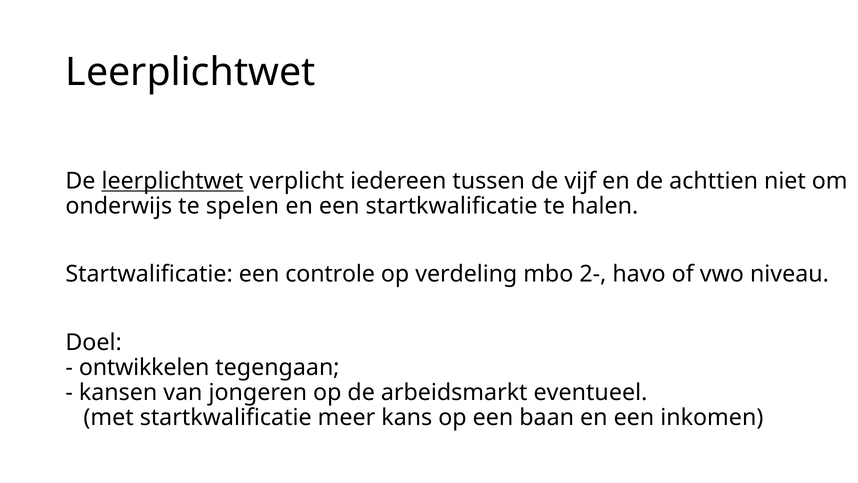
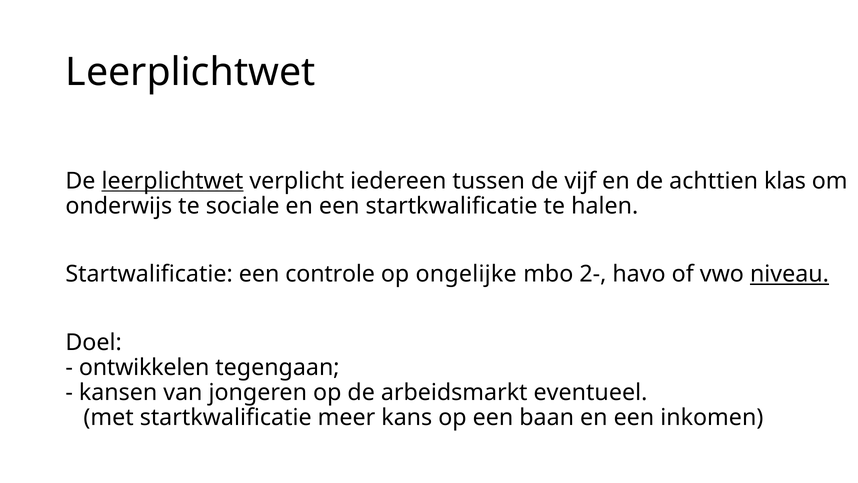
niet: niet -> klas (785, 181)
spelen: spelen -> sociale (243, 206)
verdeling: verdeling -> ongelijke (466, 274)
niveau underline: none -> present (789, 274)
